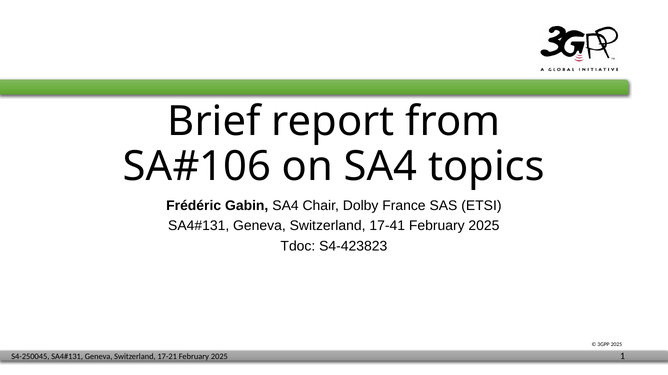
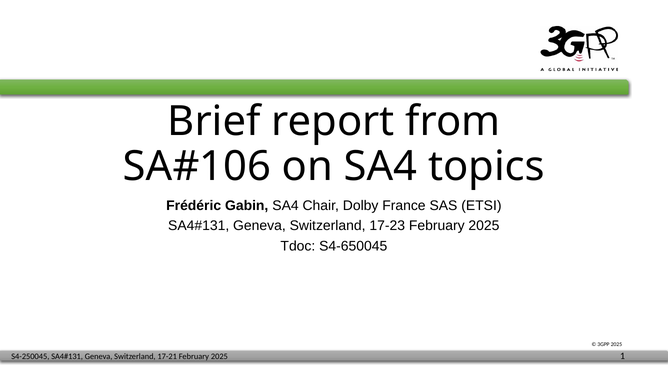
17-41: 17-41 -> 17-23 (387, 226)
S4-423823: S4-423823 -> S4-650045 (353, 247)
